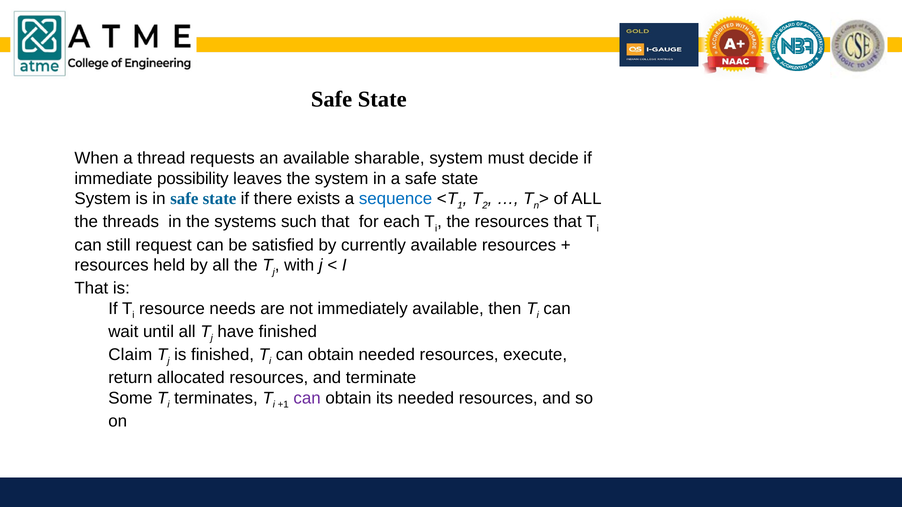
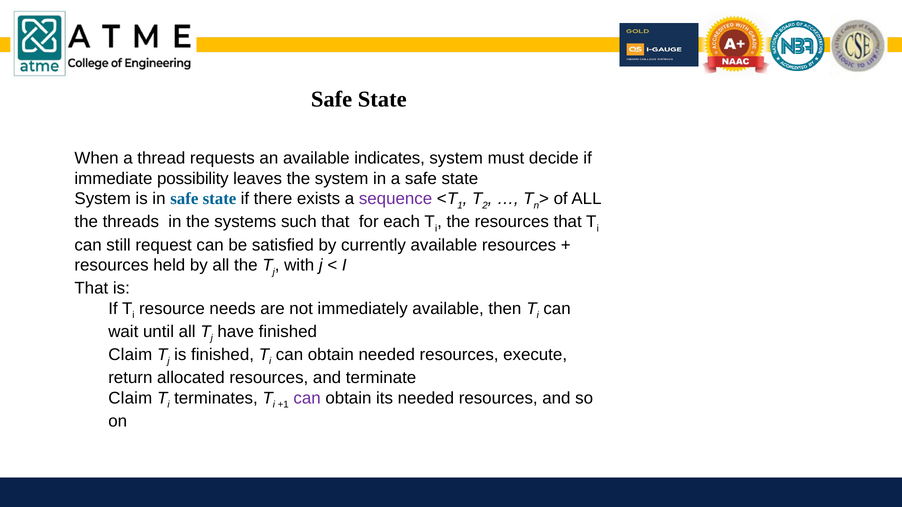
sharable: sharable -> indicates (390, 158)
sequence colour: blue -> purple (396, 199)
Some: Some -> Claim (130, 398)
